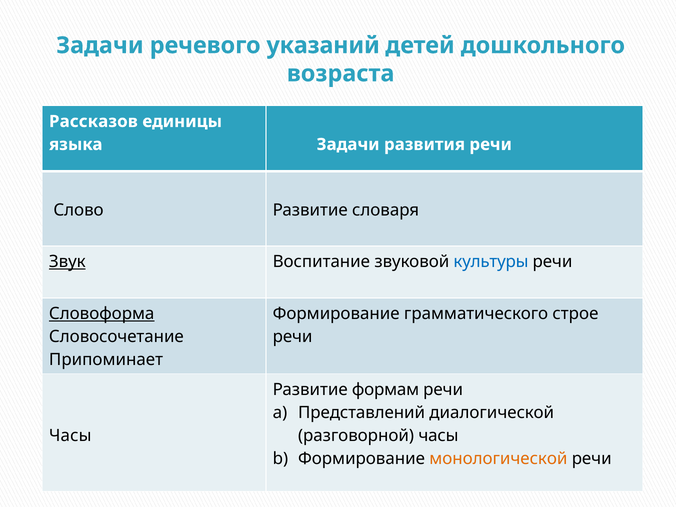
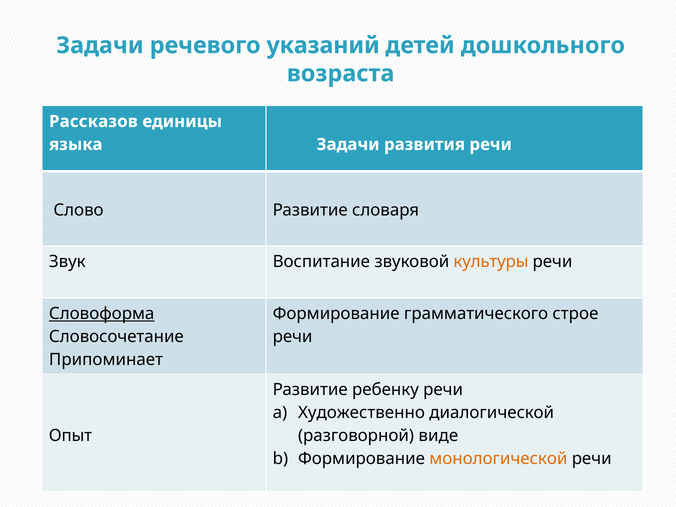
Звук underline: present -> none (67, 262)
культуры colour: blue -> orange (491, 262)
формам: формам -> ребенку (385, 390)
Представлений: Представлений -> Художественно (361, 413)
Часы: Часы -> Опыт (70, 436)
разговорной часы: часы -> виде (438, 436)
